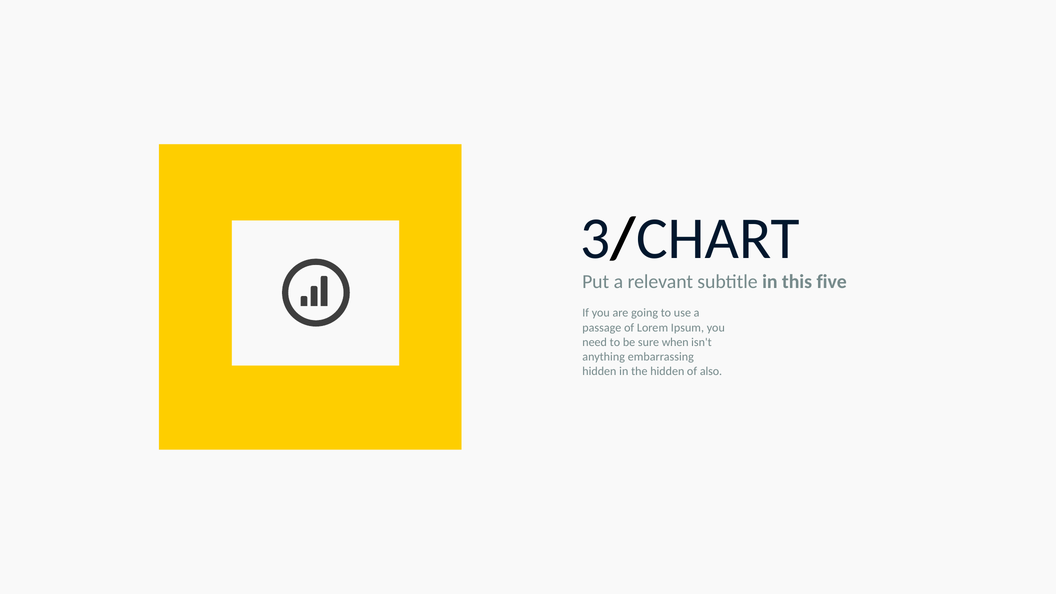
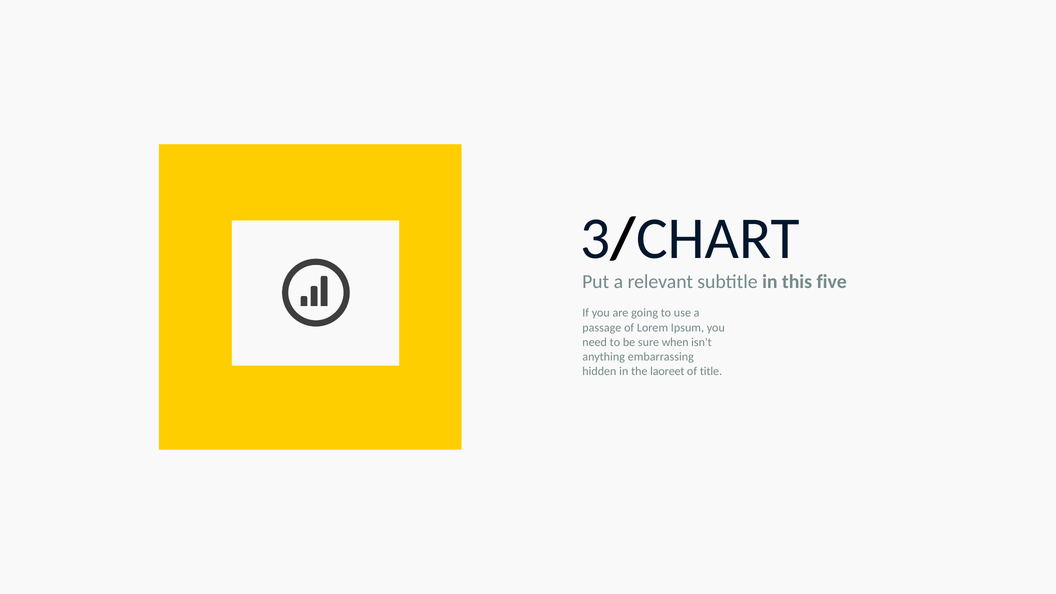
the hidden: hidden -> laoreet (667, 371)
also: also -> title (711, 371)
